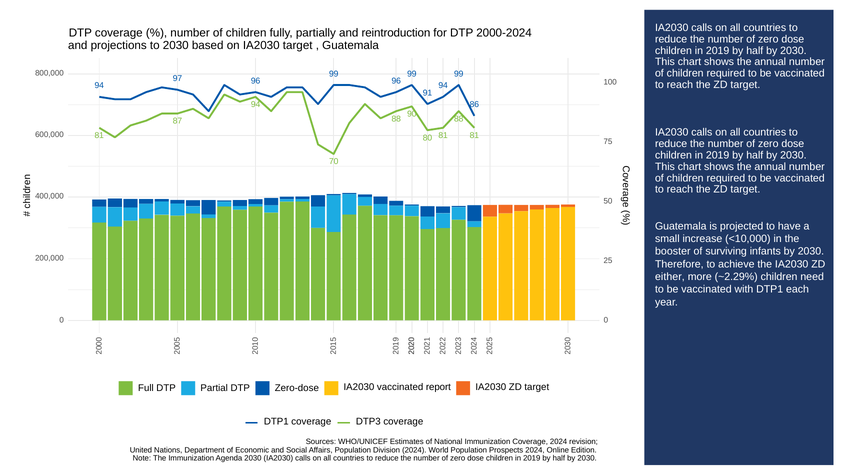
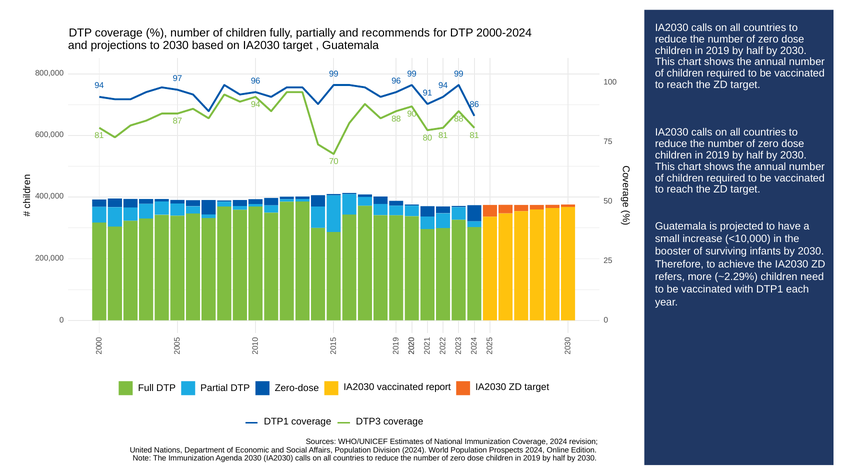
reintroduction: reintroduction -> recommends (396, 33)
either: either -> refers (670, 277)
